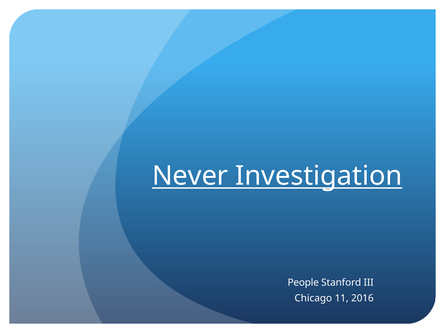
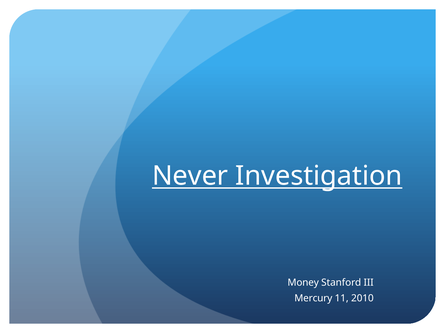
People: People -> Money (303, 283)
Chicago: Chicago -> Mercury (313, 299)
2016: 2016 -> 2010 (362, 299)
